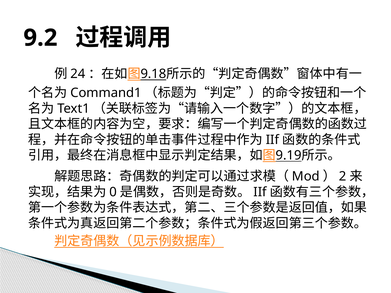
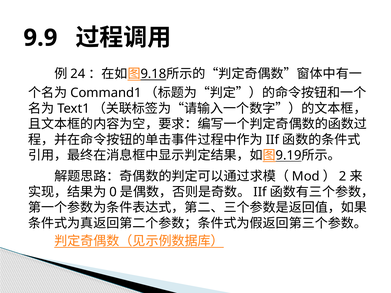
9.2: 9.2 -> 9.9 (40, 38)
